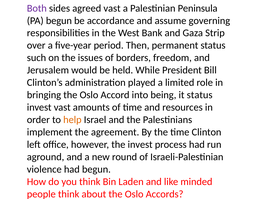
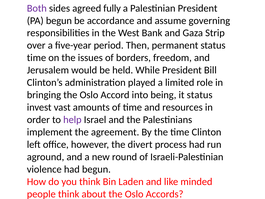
agreed vast: vast -> fully (112, 8)
Palestinian Peninsula: Peninsula -> President (198, 8)
such: such -> time (36, 58)
help colour: orange -> purple (72, 120)
the invest: invest -> divert (140, 144)
